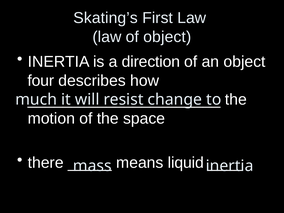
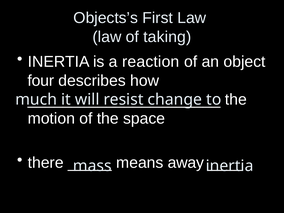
Skating’s: Skating’s -> Objects’s (106, 18)
of object: object -> taking (167, 37)
direction: direction -> reaction (151, 62)
liquid: liquid -> away (186, 163)
